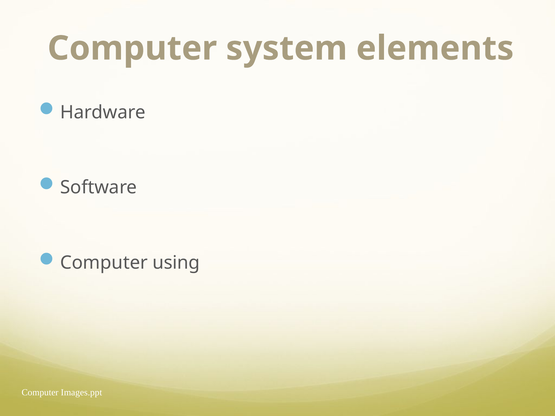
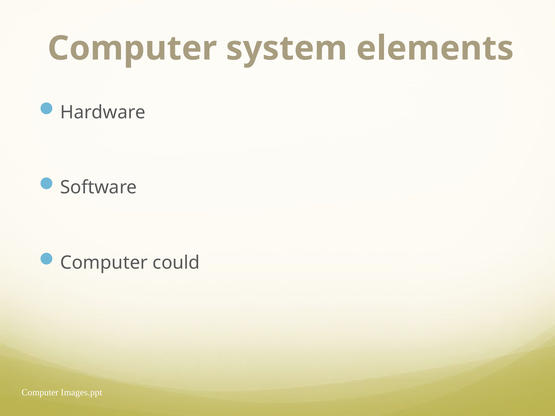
using: using -> could (176, 263)
